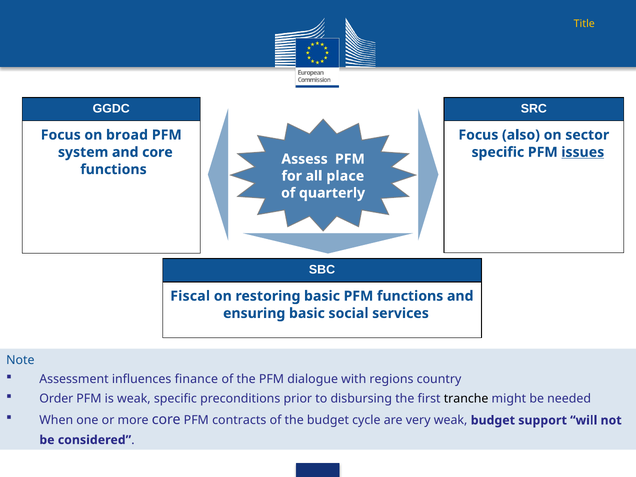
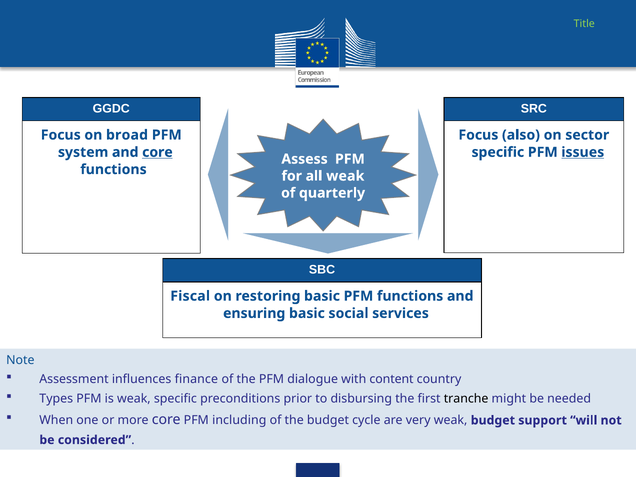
Title colour: yellow -> light green (584, 24)
core underline: none -> present (157, 152)
all place: place -> weak (345, 176)
regions: regions -> content (392, 379)
Order: Order -> Types (56, 399)
contracts: contracts -> including (239, 420)
